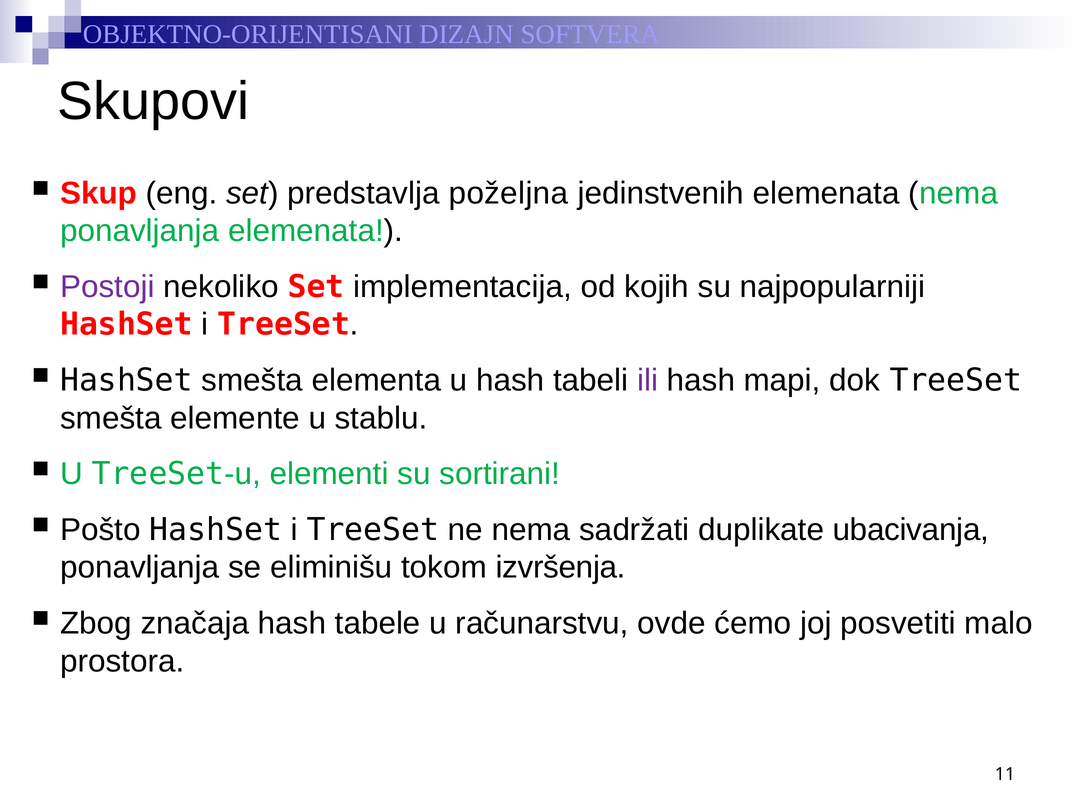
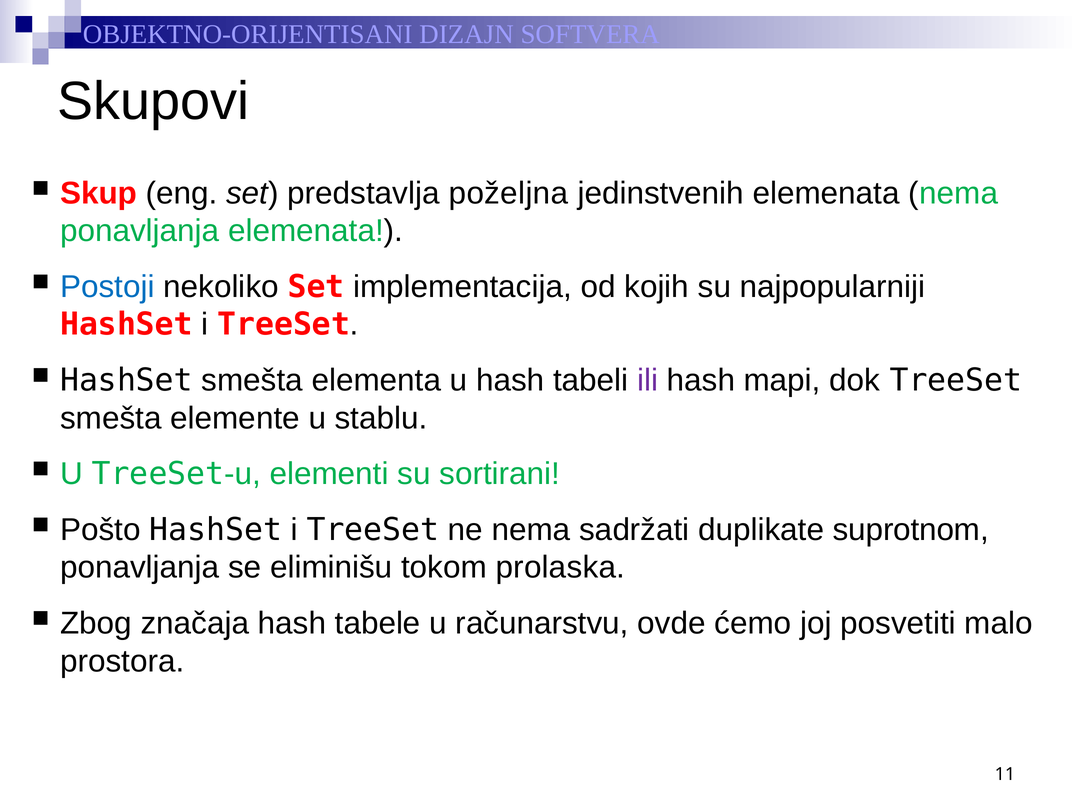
Postoji colour: purple -> blue (107, 287)
ubacivanja: ubacivanja -> suprotnom (911, 530)
izvršenja: izvršenja -> prolaska (560, 568)
